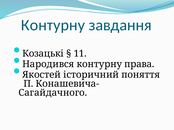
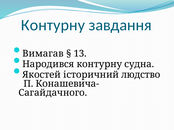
Козацькі: Козацькі -> Вимагав (43, 54)
11: 11 -> 13 (80, 54)
права: права -> судна (139, 64)
поняття: поняття -> людство (141, 75)
